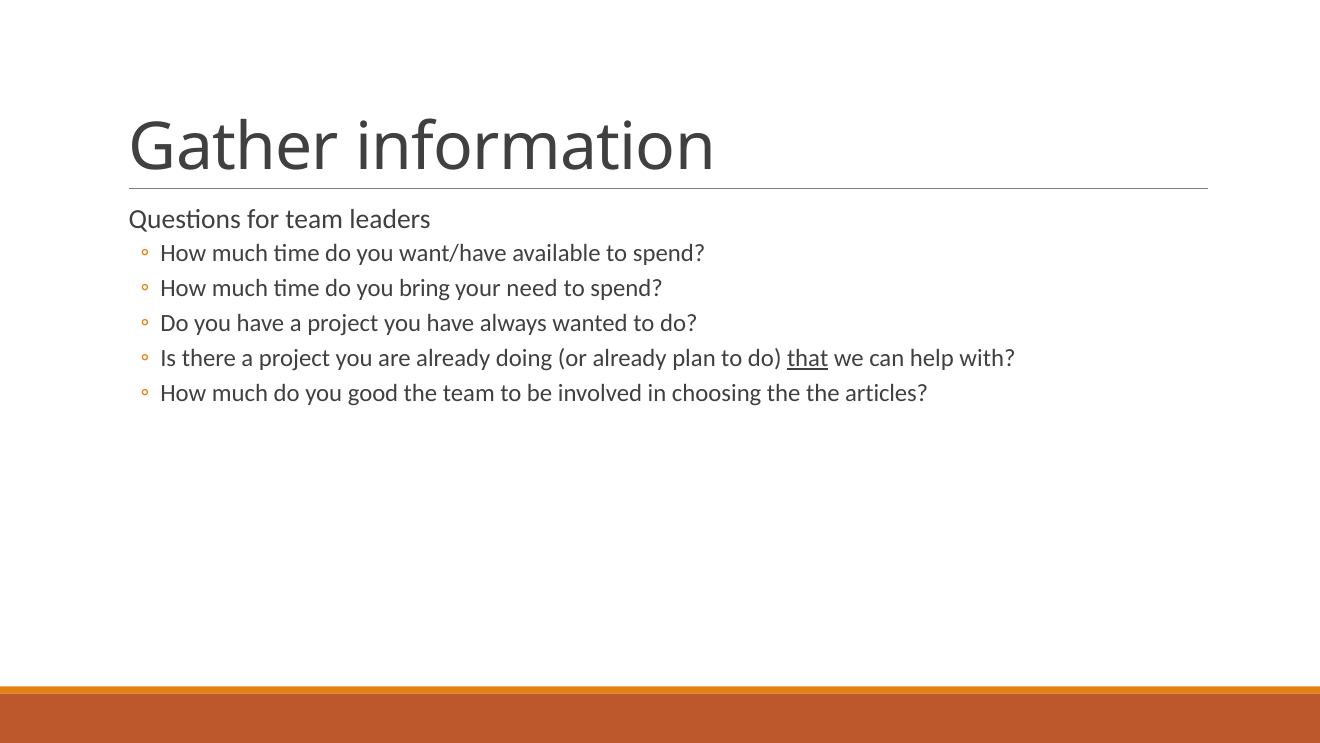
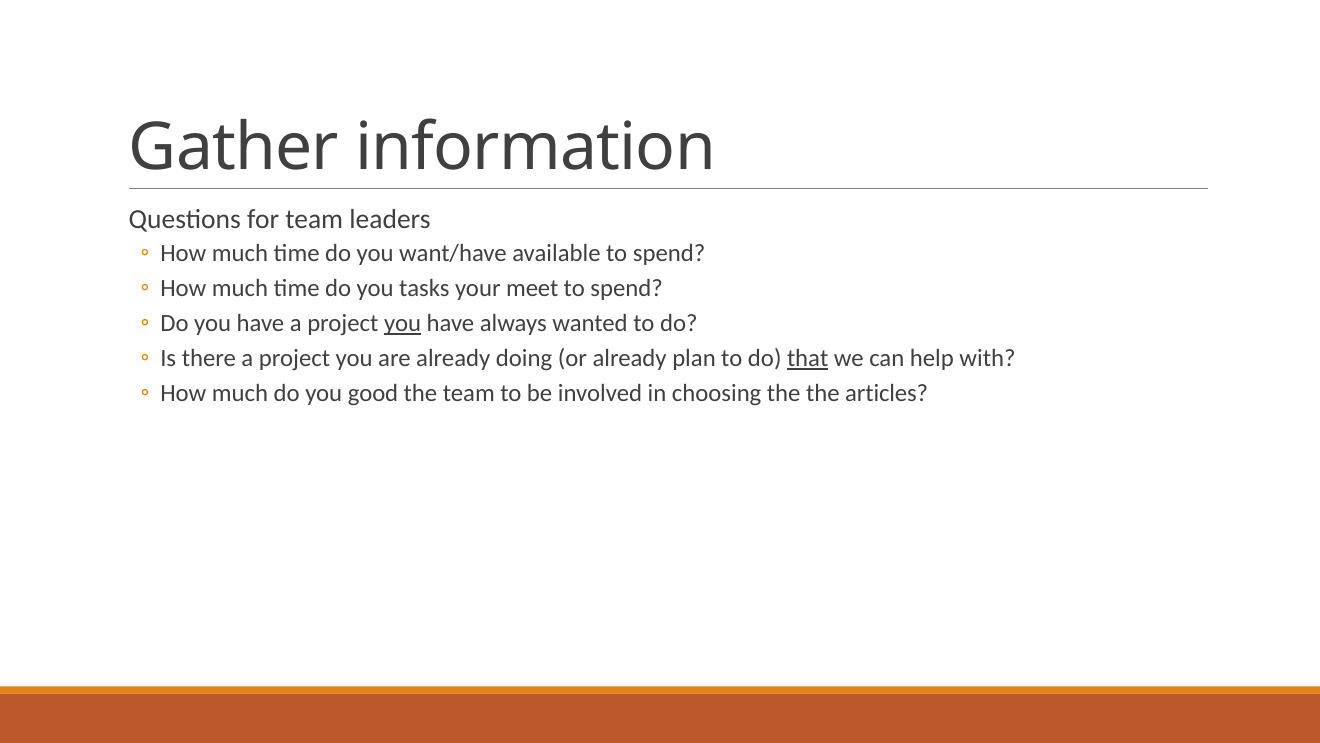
bring: bring -> tasks (424, 288)
need: need -> meet (532, 288)
you underline: none -> present (403, 323)
